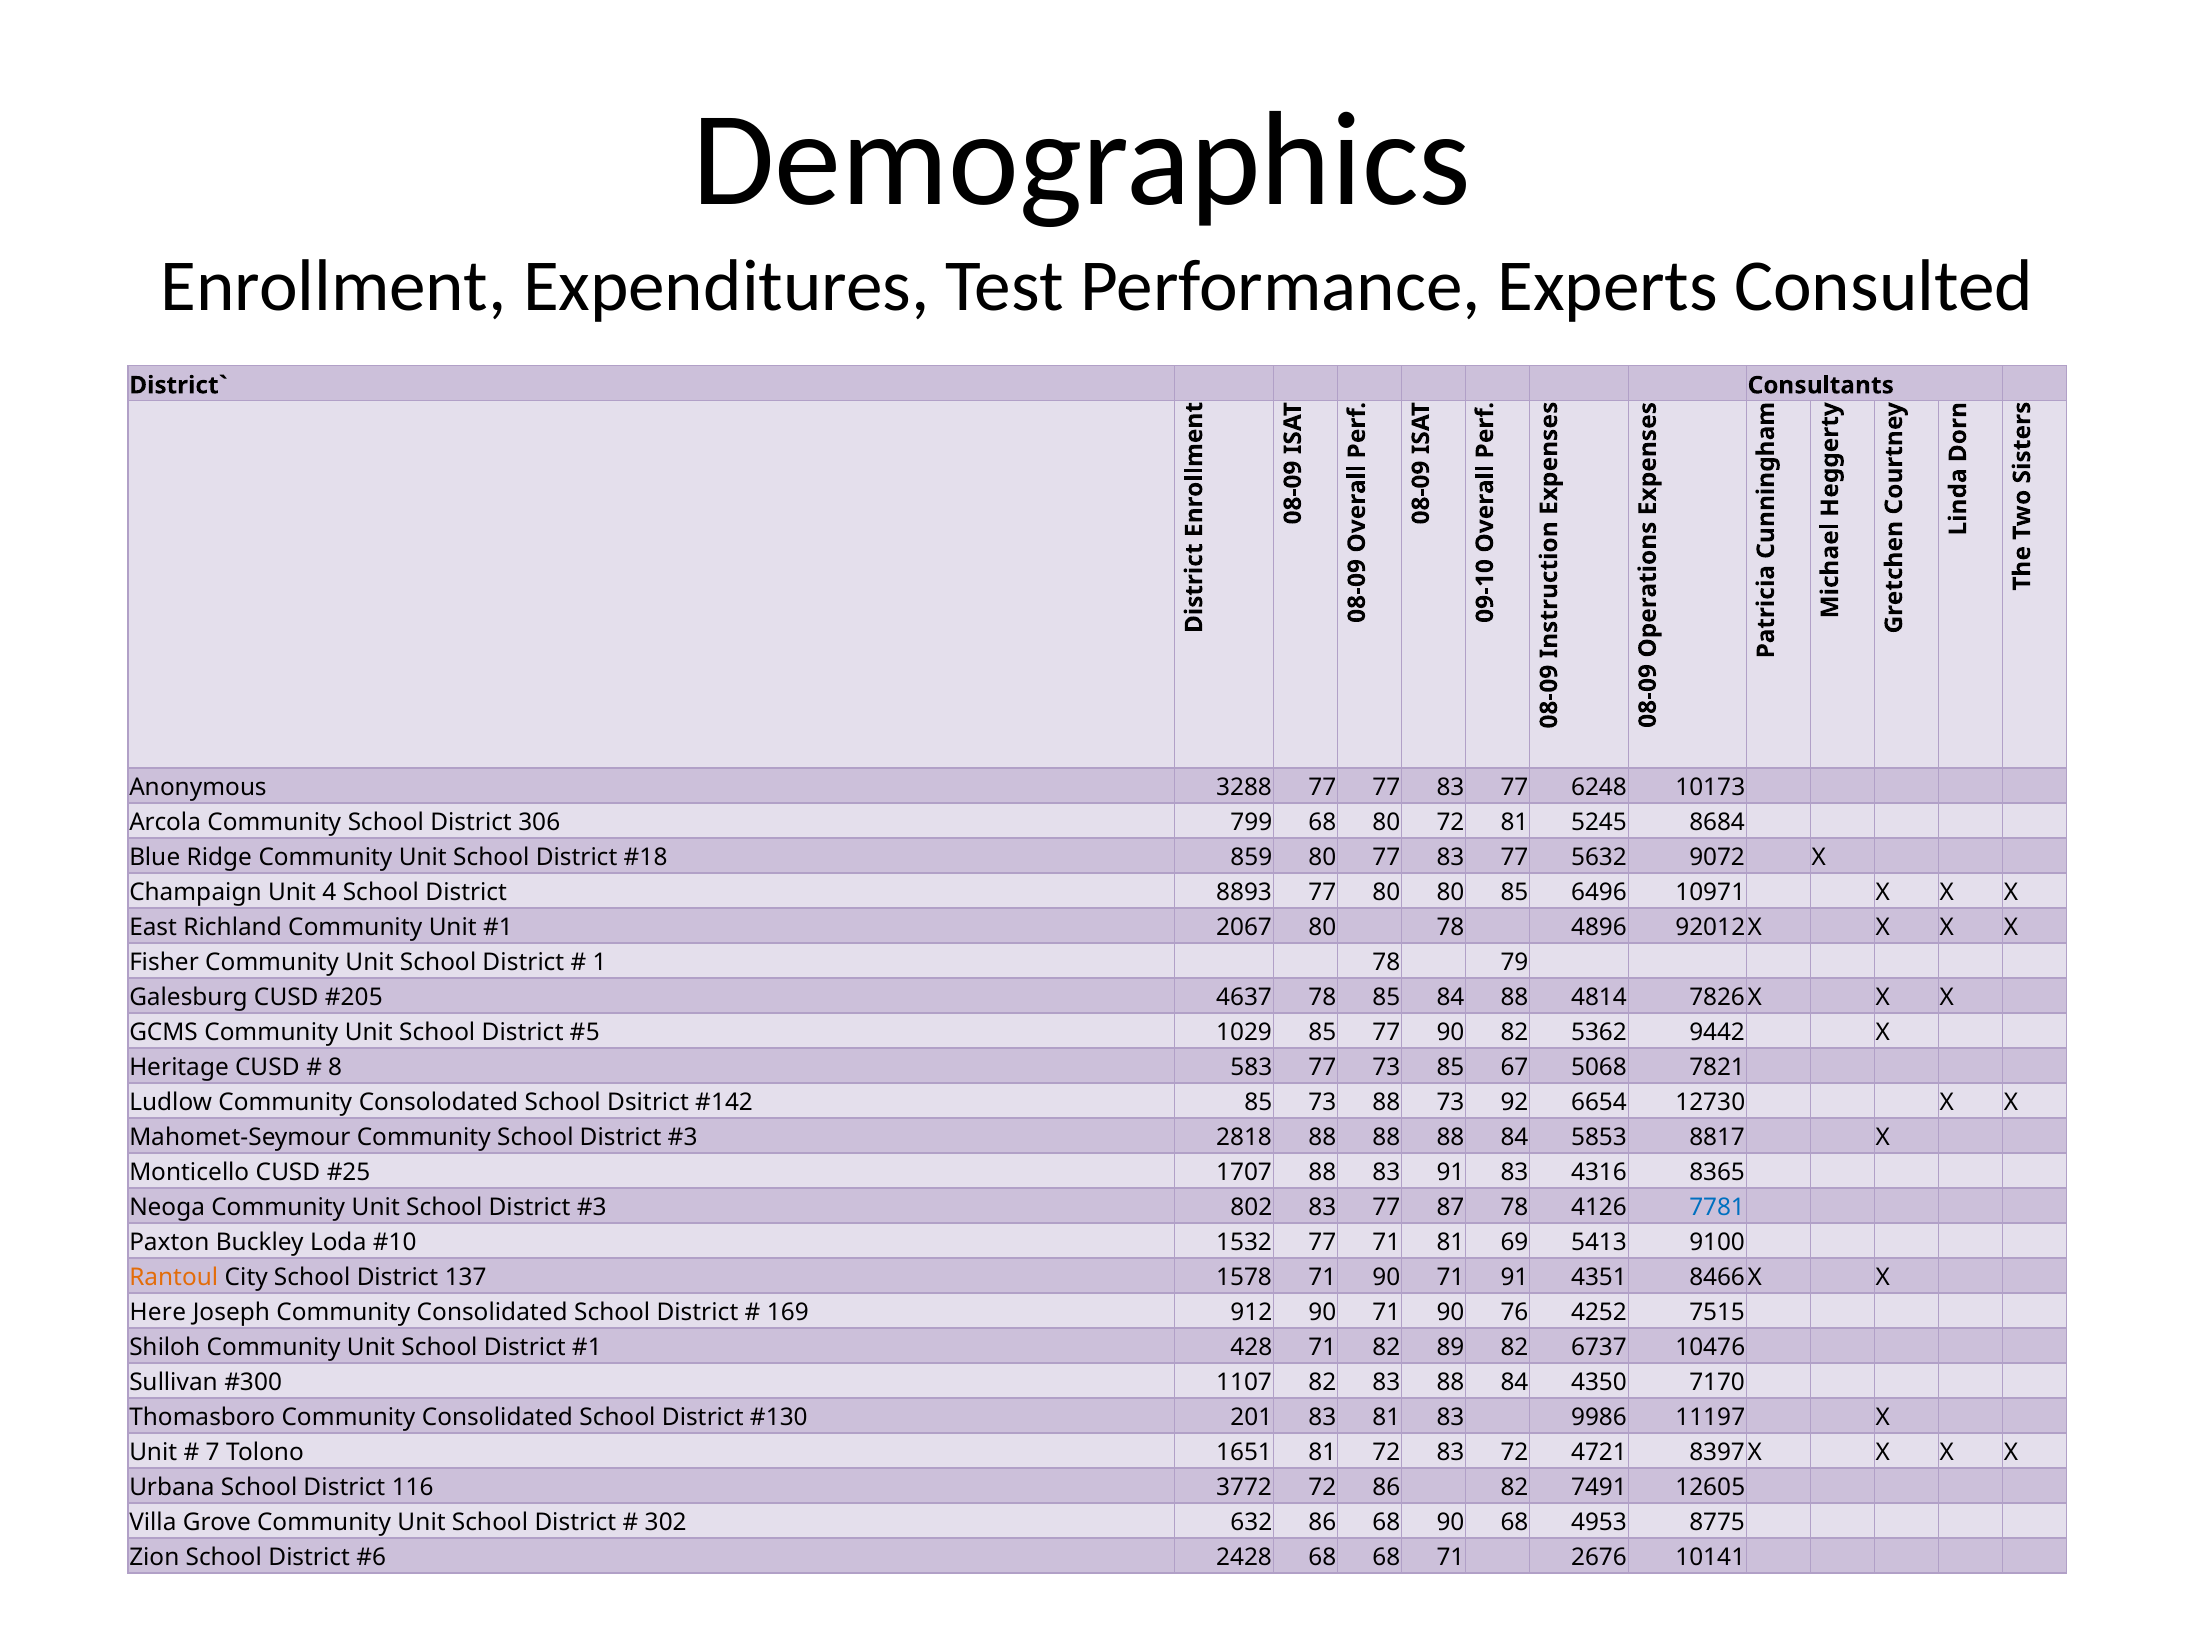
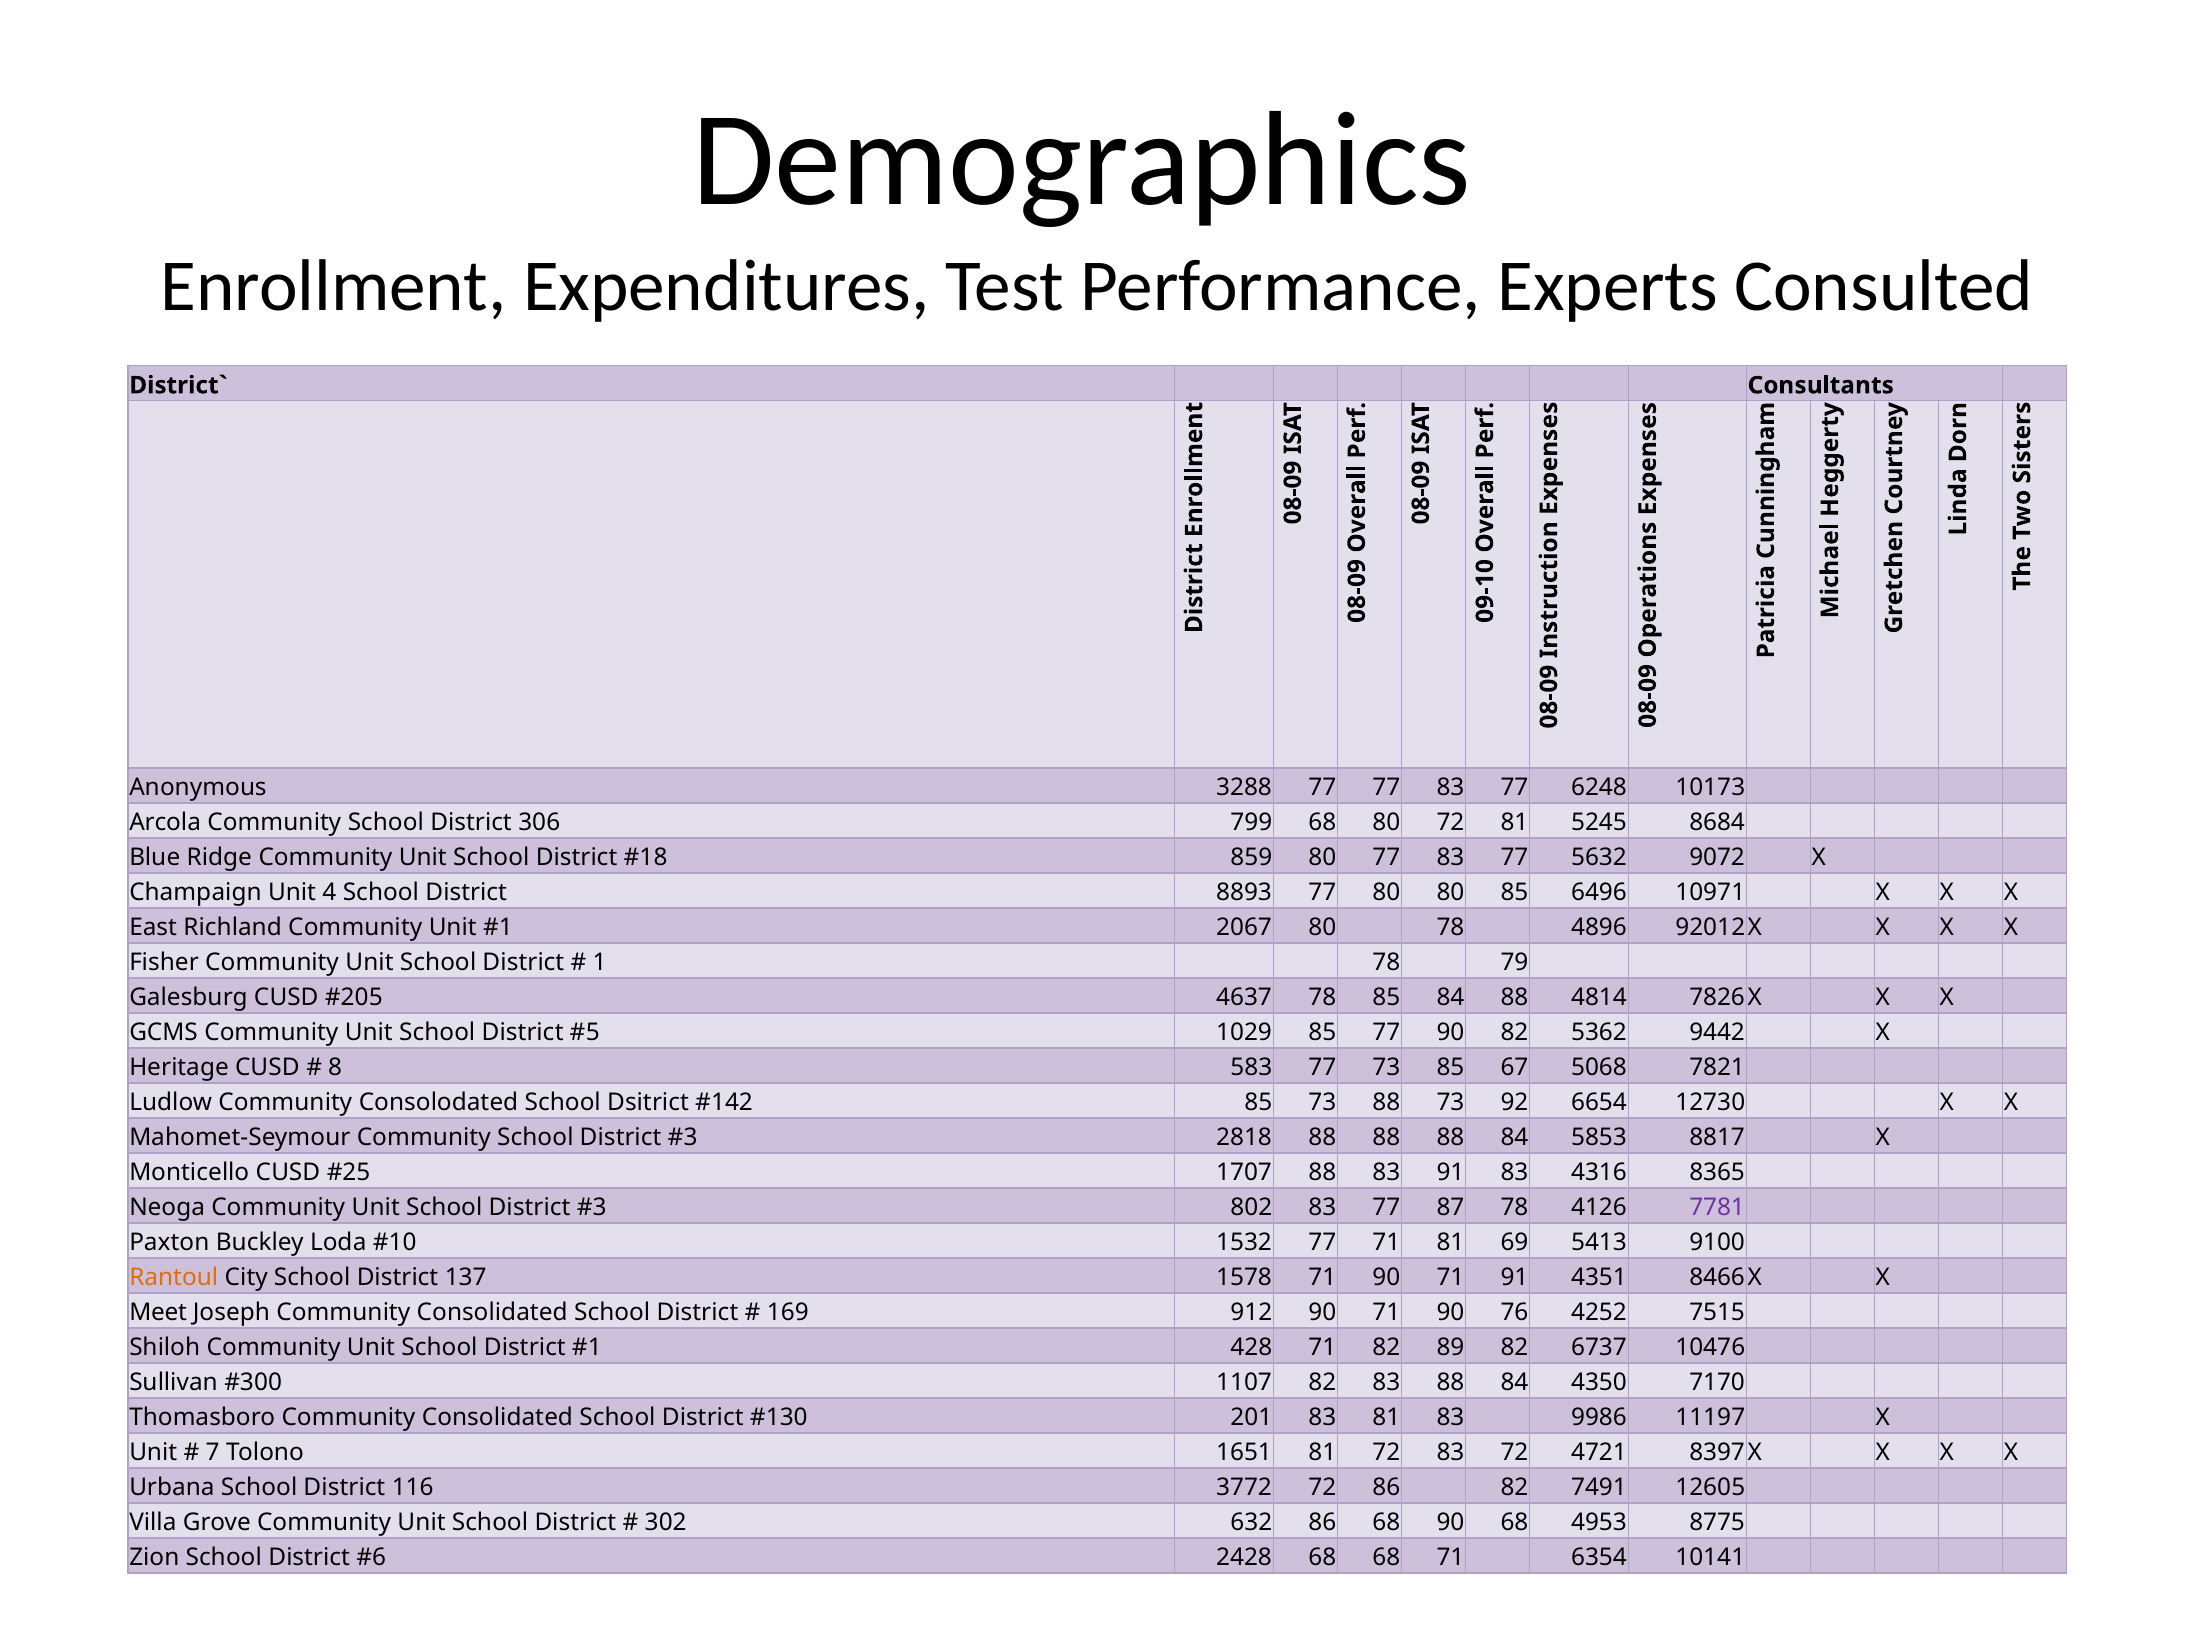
7781 colour: blue -> purple (1717, 1208)
Here: Here -> Meet (158, 1313)
2676: 2676 -> 6354 (1599, 1558)
